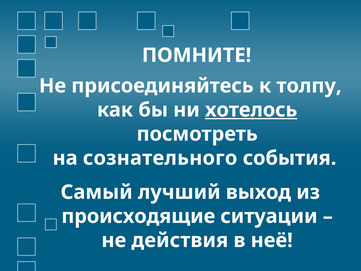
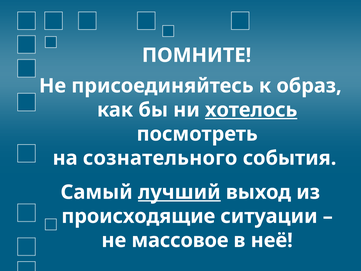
толпу: толпу -> образ (309, 86)
лучший underline: none -> present (179, 192)
действия: действия -> массовое (180, 240)
